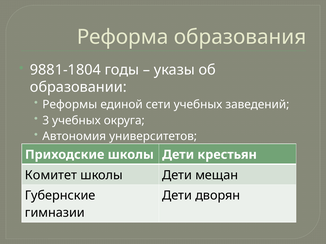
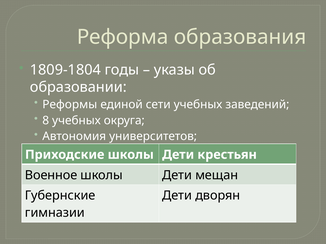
9881-1804: 9881-1804 -> 1809-1804 (65, 70)
3: 3 -> 8 (46, 121)
Комитет: Комитет -> Военное (51, 175)
